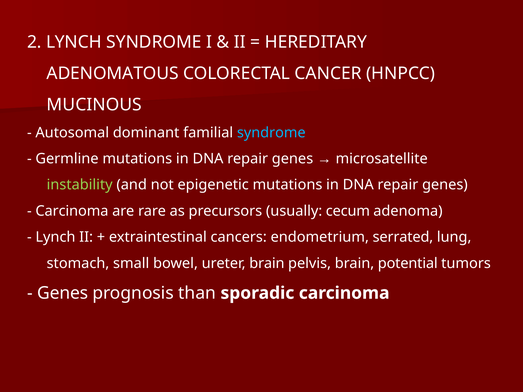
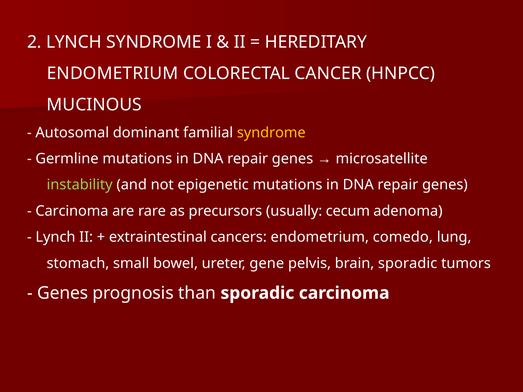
ADENOMATOUS: ADENOMATOUS -> ENDOMETRIUM (113, 74)
syndrome colour: light blue -> yellow (271, 133)
serrated: serrated -> comedo (403, 237)
ureter brain: brain -> gene (267, 263)
brain potential: potential -> sporadic (408, 263)
